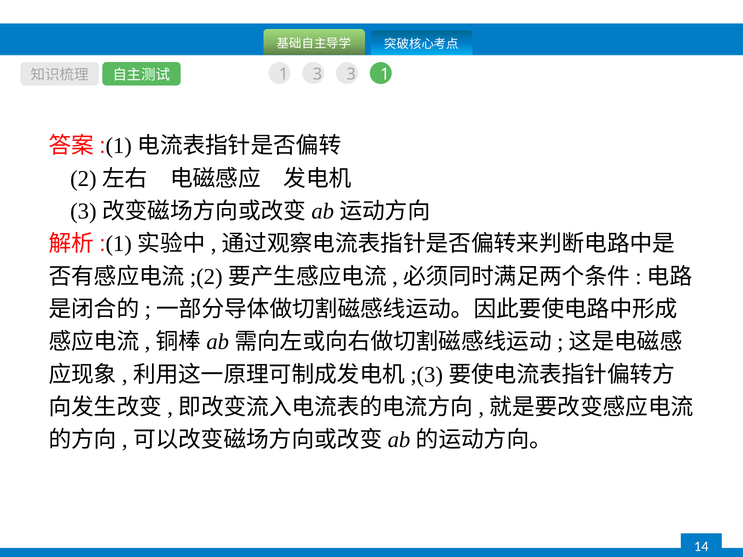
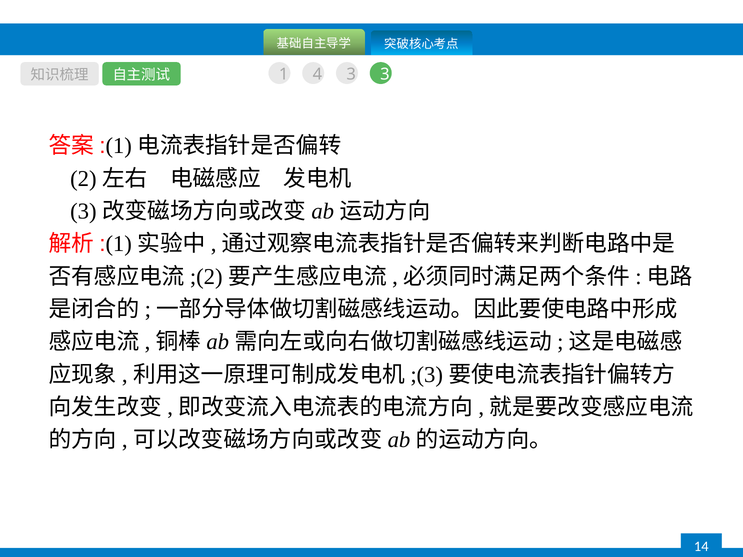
1 3: 3 -> 4 (317, 74)
3 1: 1 -> 3 (385, 74)
